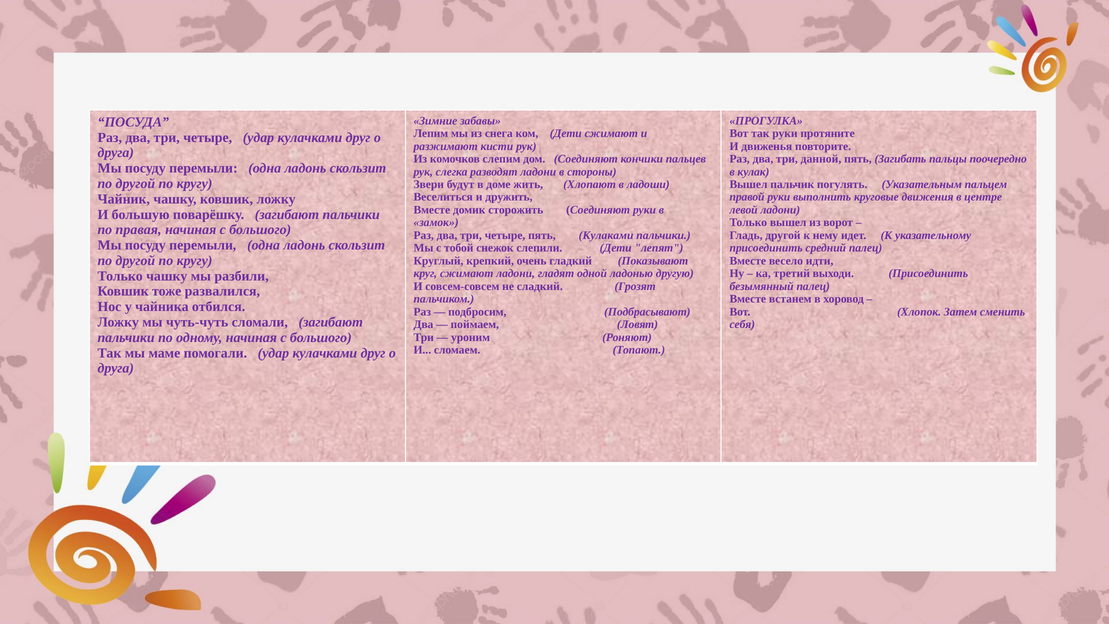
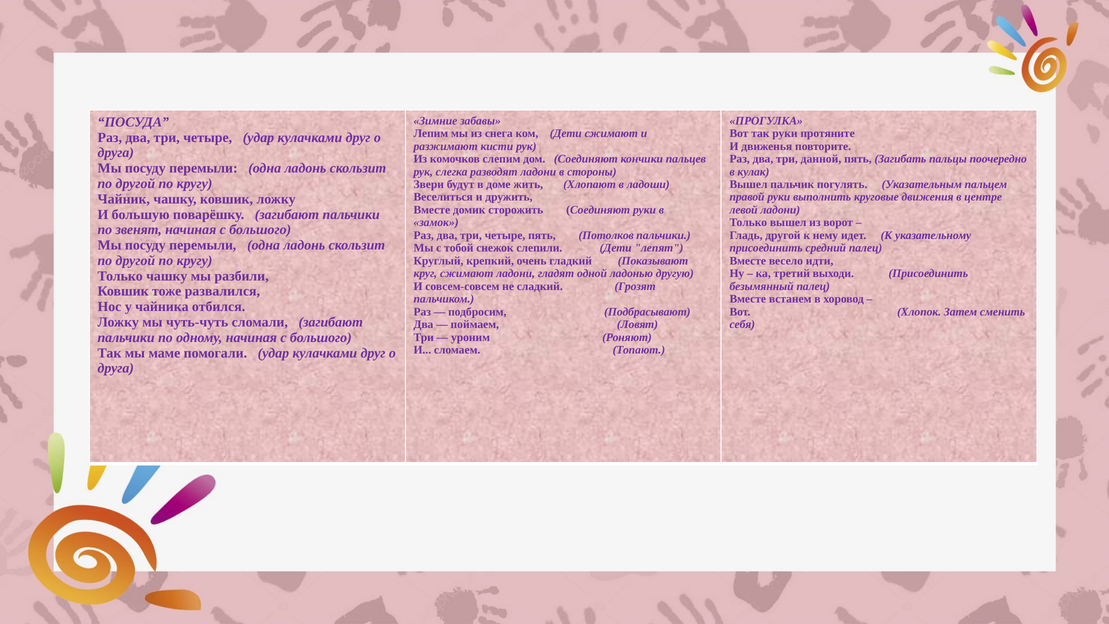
правая: правая -> звенят (139, 230)
Кулаками: Кулаками -> Потолков (606, 235)
